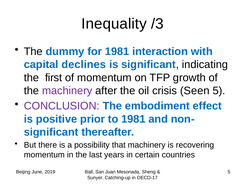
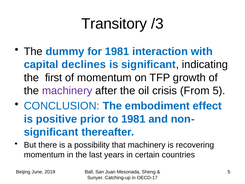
Inequality: Inequality -> Transitory (114, 24)
Seen: Seen -> From (195, 91)
CONCLUSION colour: purple -> blue (62, 106)
